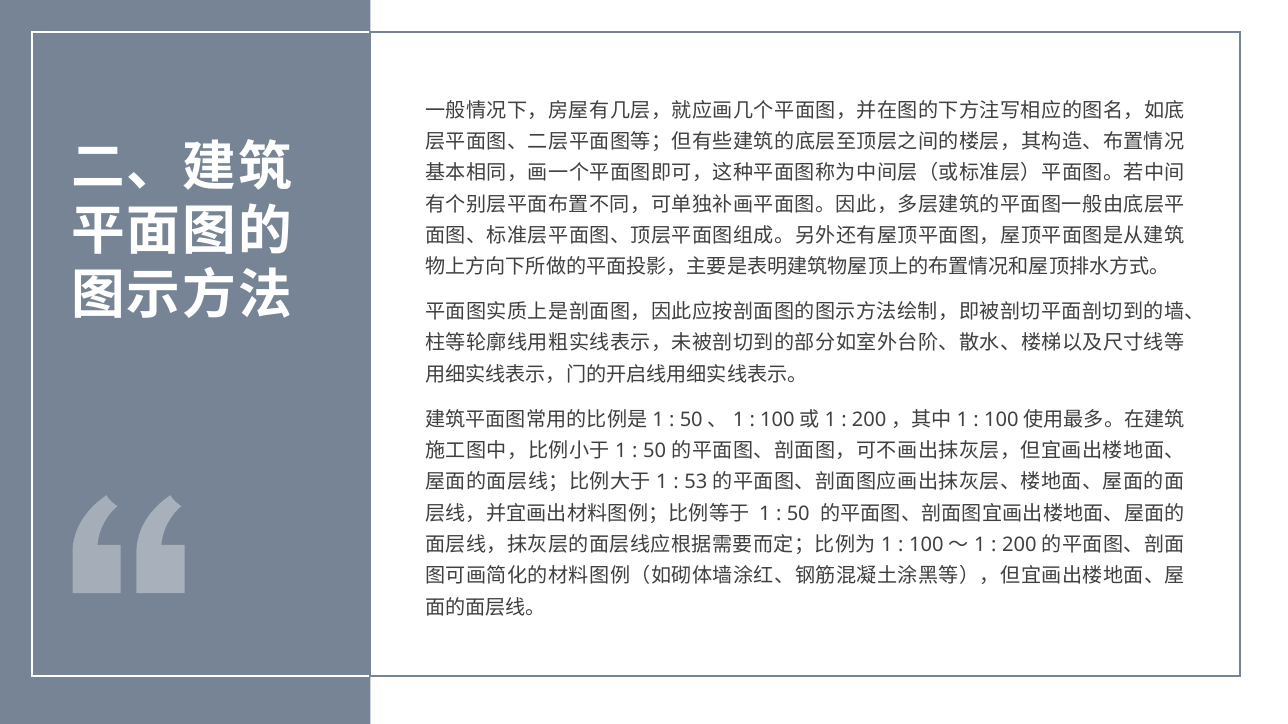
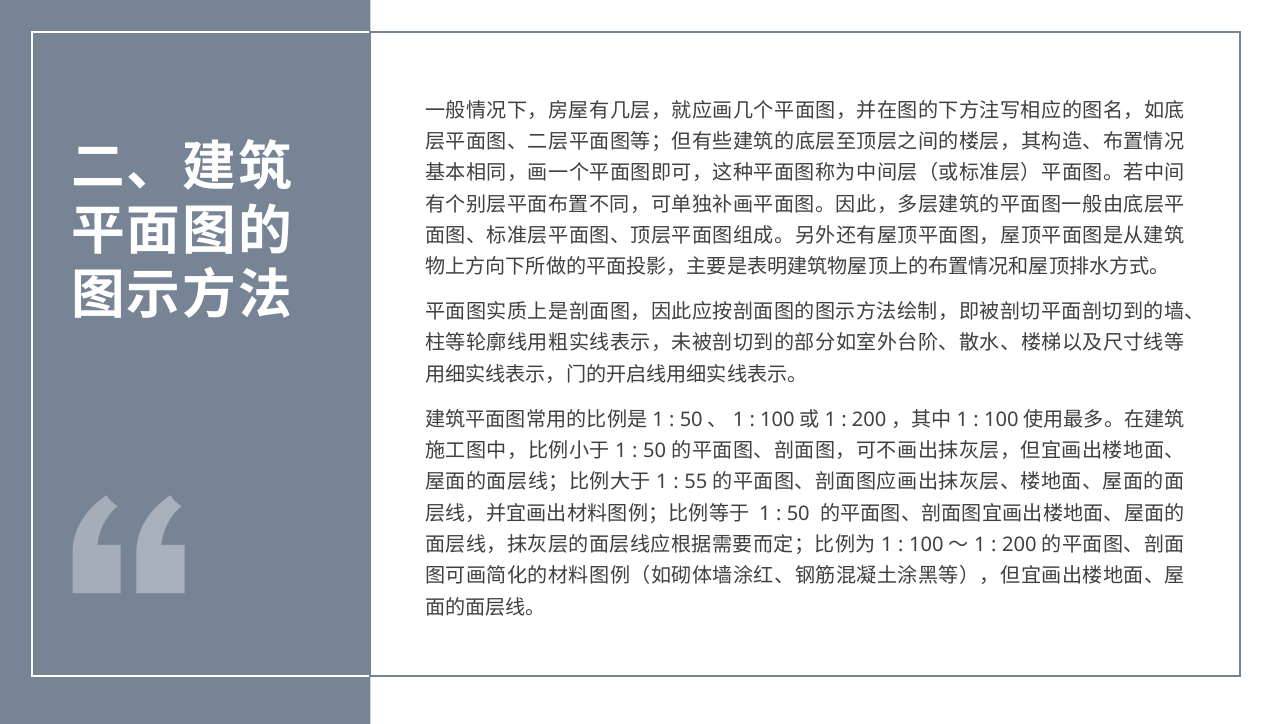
53: 53 -> 55 (696, 482)
